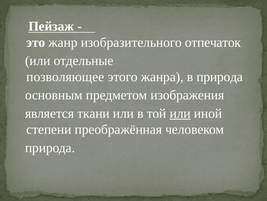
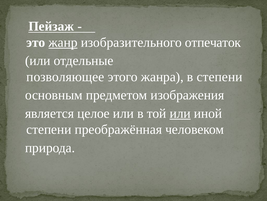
жанр underline: none -> present (63, 42)
в природа: природа -> степени (220, 77)
ткани: ткани -> целое (94, 113)
